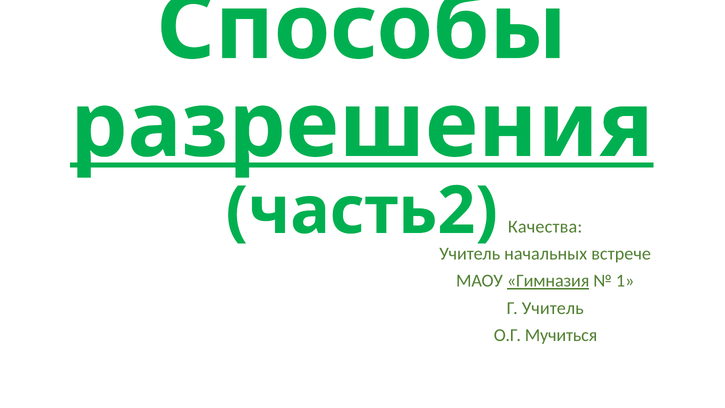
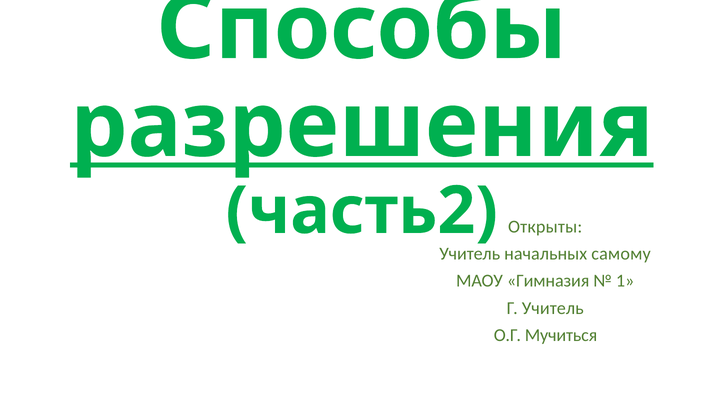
Качества: Качества -> Открыты (545, 227)
встрече: встрече -> самому (621, 254)
Гимназия underline: present -> none (548, 281)
